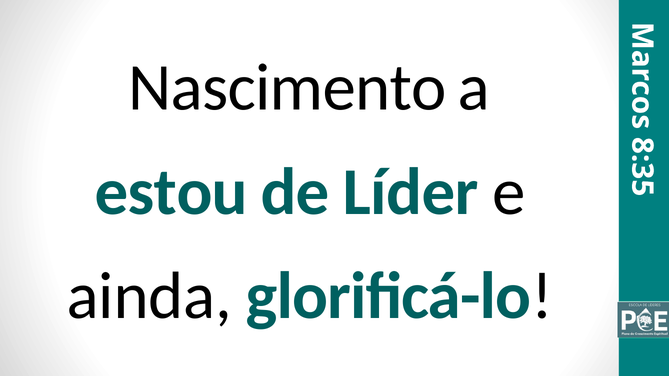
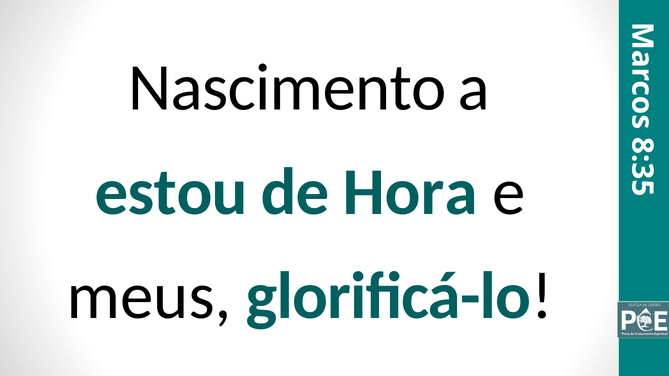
Líder: Líder -> Hora (410, 192)
ainda: ainda -> meus (149, 297)
